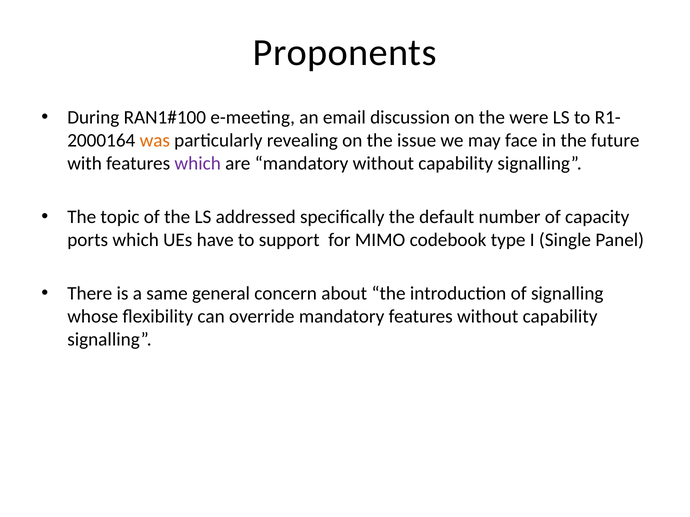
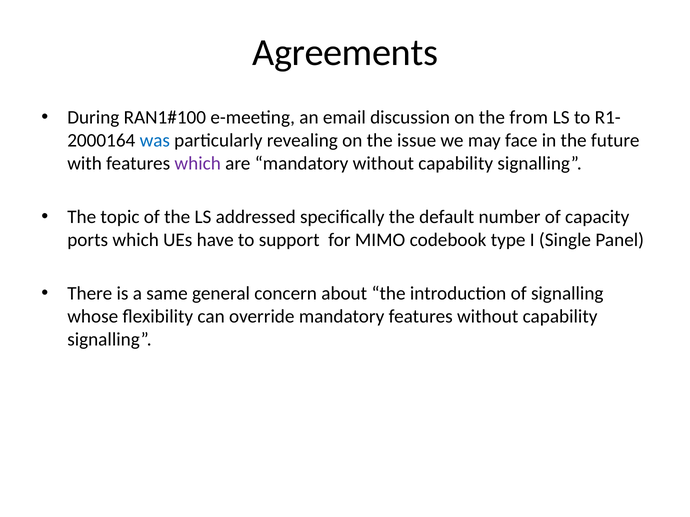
Proponents: Proponents -> Agreements (345, 53)
were: were -> from (529, 117)
was colour: orange -> blue (155, 140)
